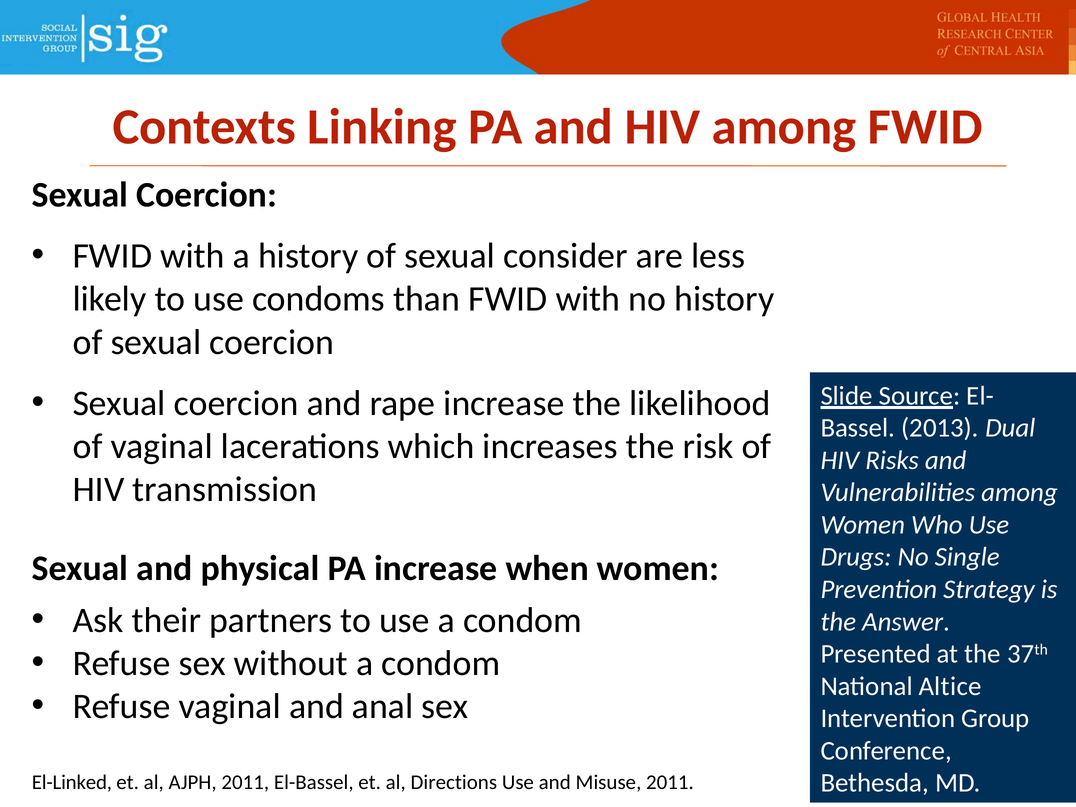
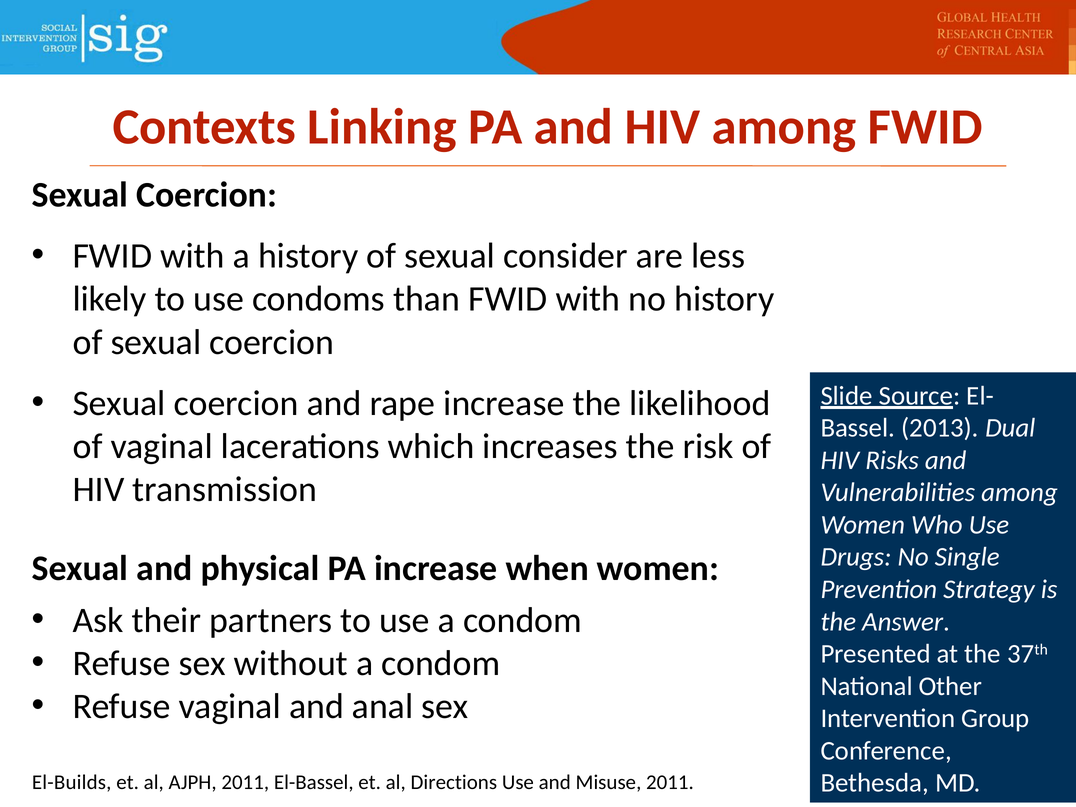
Altice: Altice -> Other (950, 686)
El-Linked: El-Linked -> El-Builds (72, 782)
